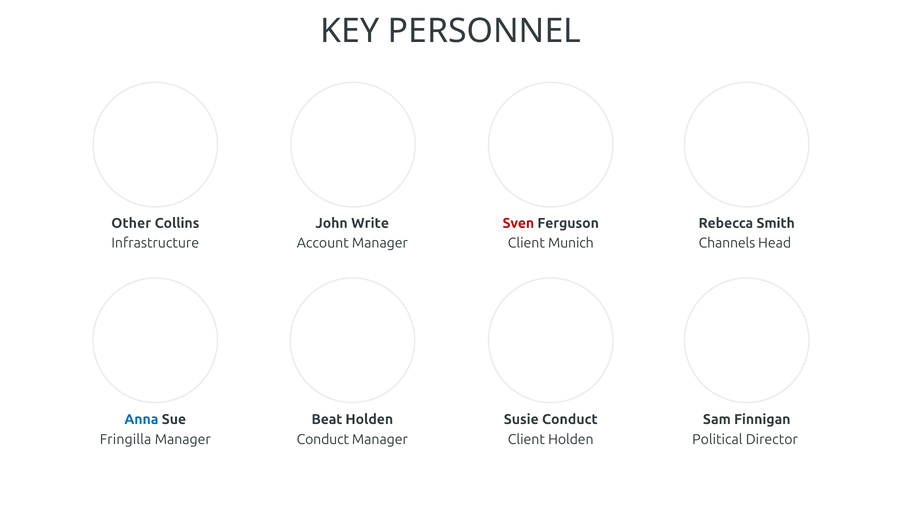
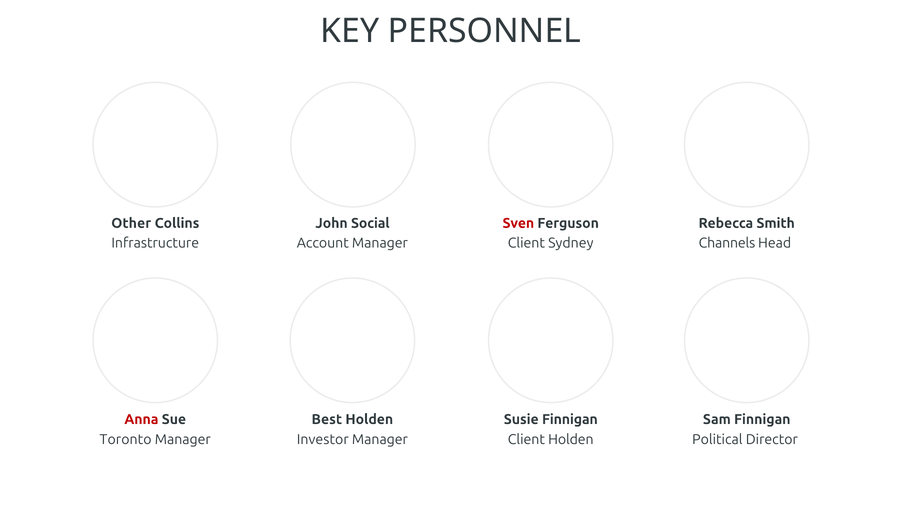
Write: Write -> Social (370, 223)
Munich: Munich -> Sydney (571, 243)
Anna colour: blue -> red (141, 419)
Beat: Beat -> Best (327, 419)
Susie Conduct: Conduct -> Finnigan (570, 419)
Fringilla: Fringilla -> Toronto (126, 439)
Conduct: Conduct -> Investor (323, 439)
